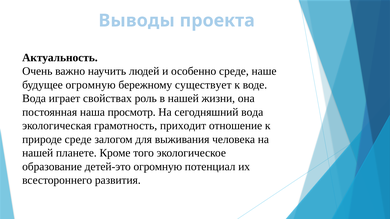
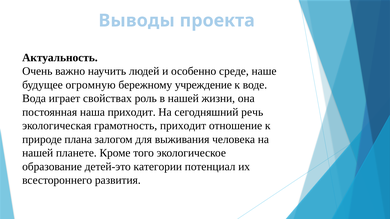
существует: существует -> учреждение (203, 85)
наша просмотр: просмотр -> приходит (132, 112)
сегодняшний вода: вода -> речь (252, 112)
природе среде: среде -> плана (78, 140)
детей-это огромную: огромную -> категории (158, 167)
